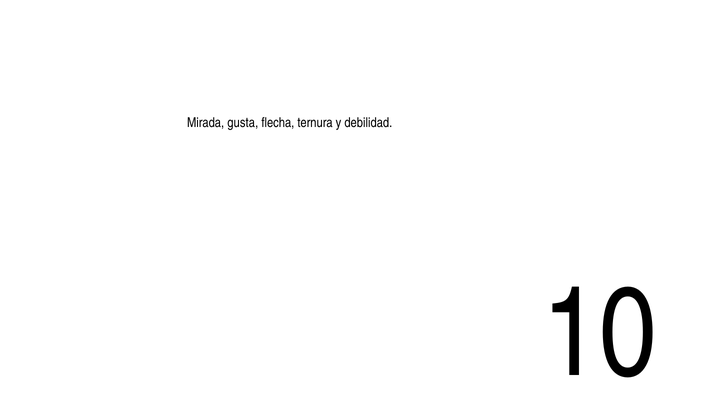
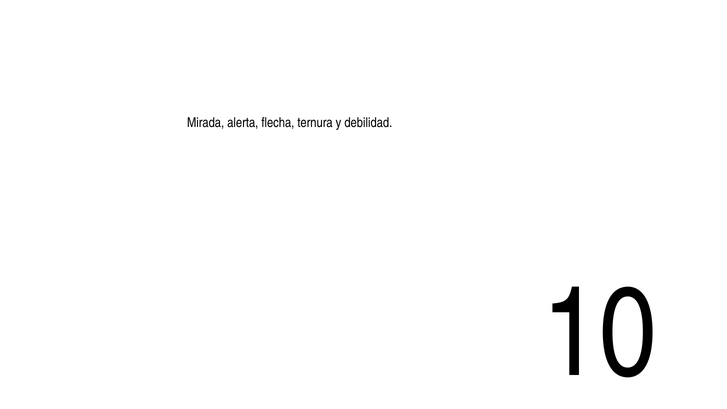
gusta: gusta -> alerta (243, 123)
